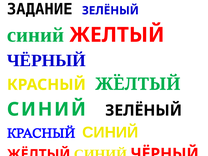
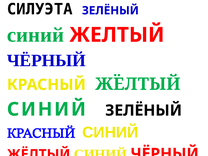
ЗАДАНИЕ: ЗАДАНИЕ -> СИЛУЭТА (40, 9)
